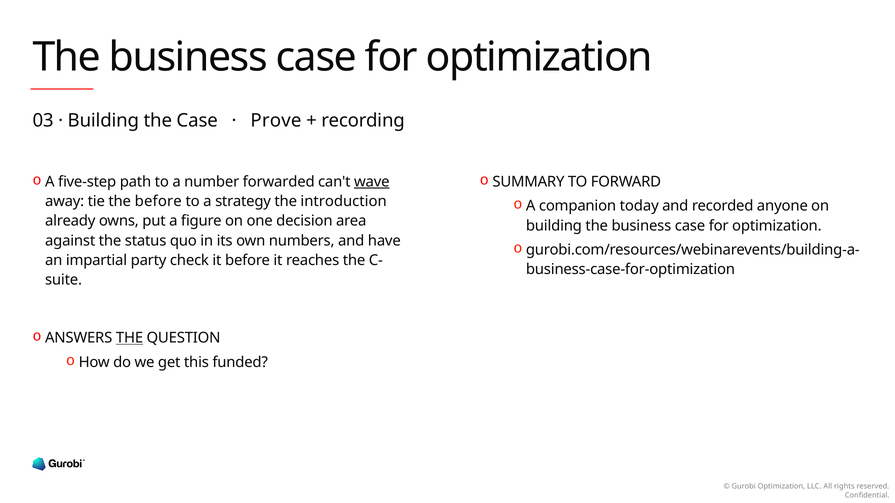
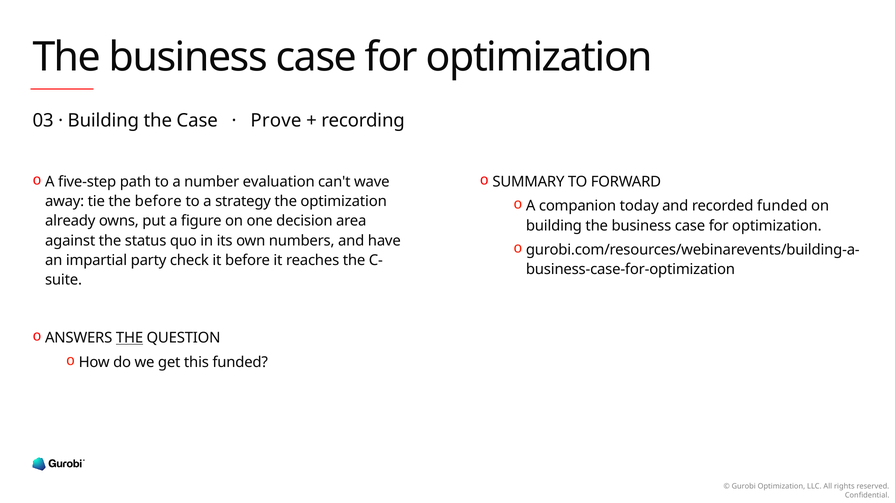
forwarded: forwarded -> evaluation (279, 182)
wave underline: present -> none (372, 182)
the introduction: introduction -> optimization (344, 202)
recorded anyone: anyone -> funded (782, 206)
